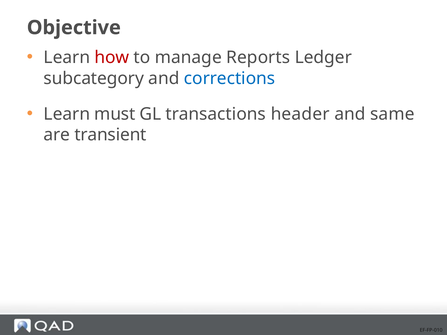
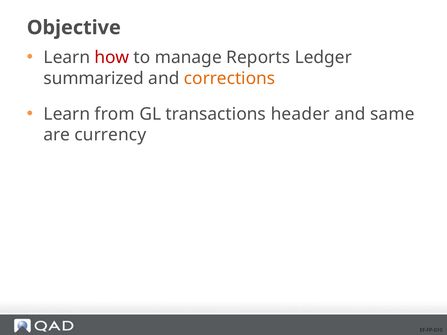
subcategory: subcategory -> summarized (94, 78)
corrections colour: blue -> orange (230, 78)
must: must -> from (115, 114)
transient: transient -> currency (110, 135)
